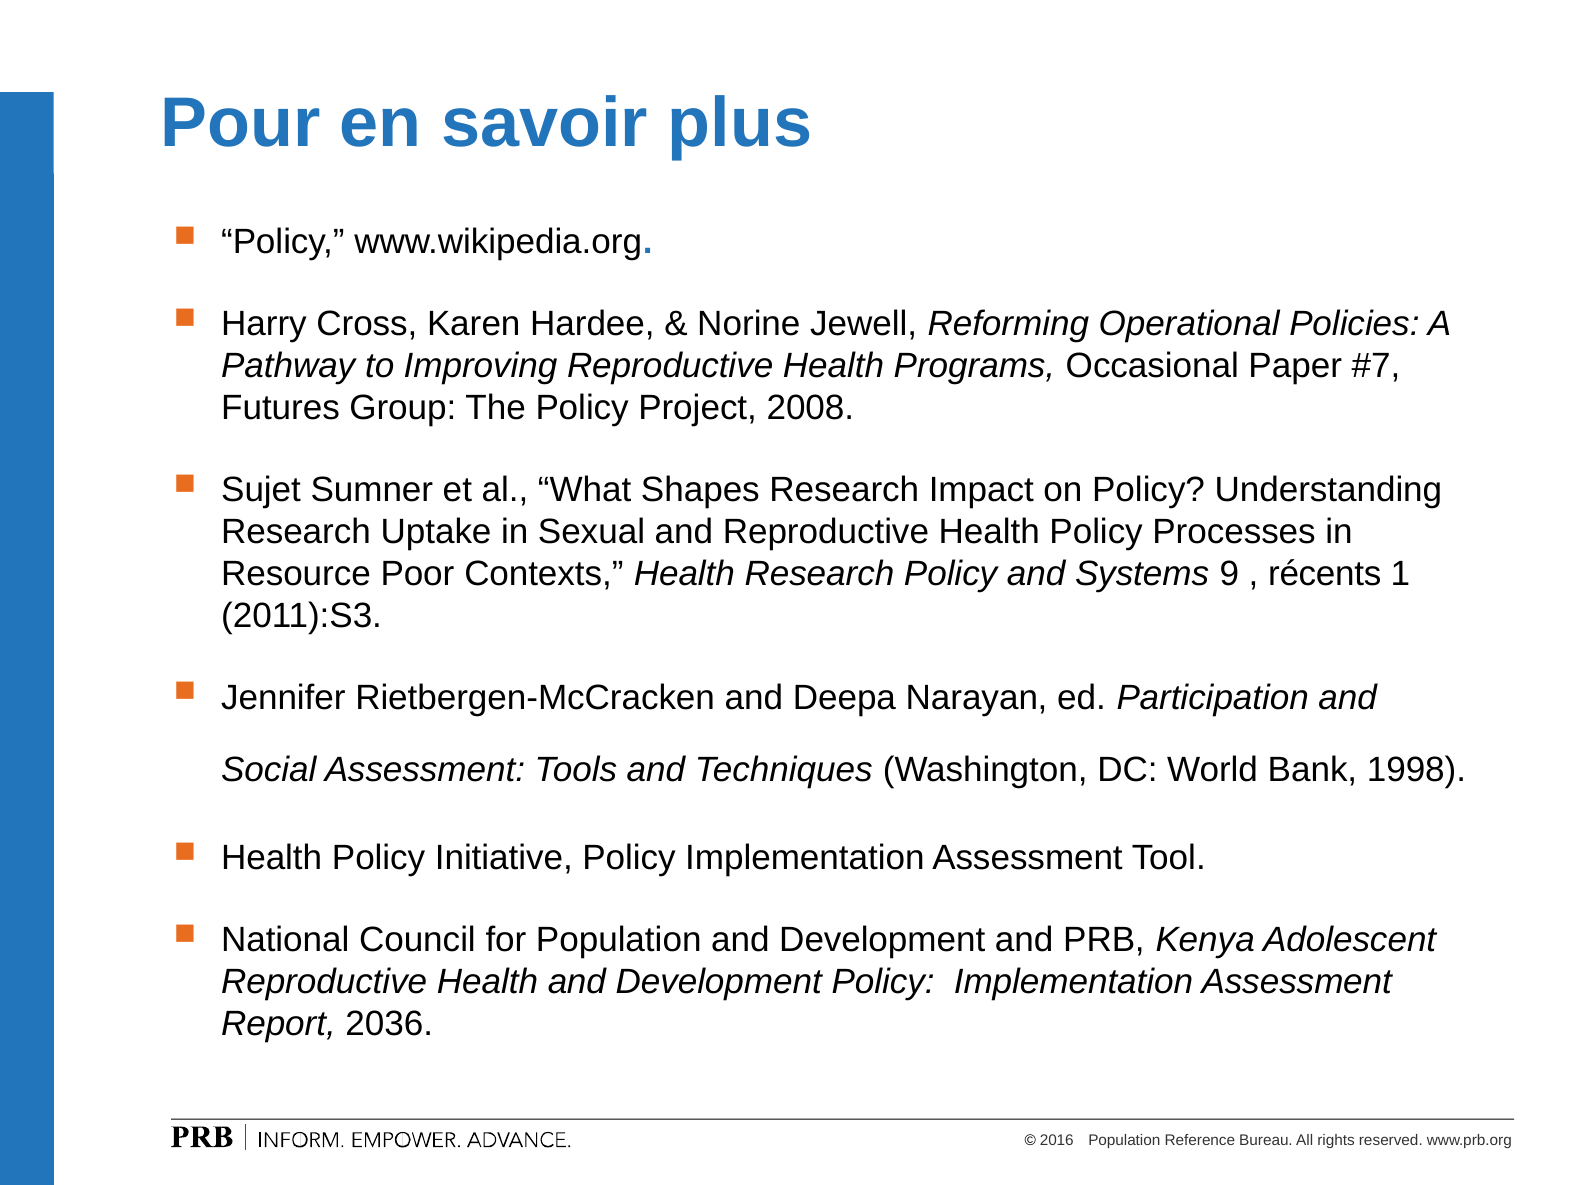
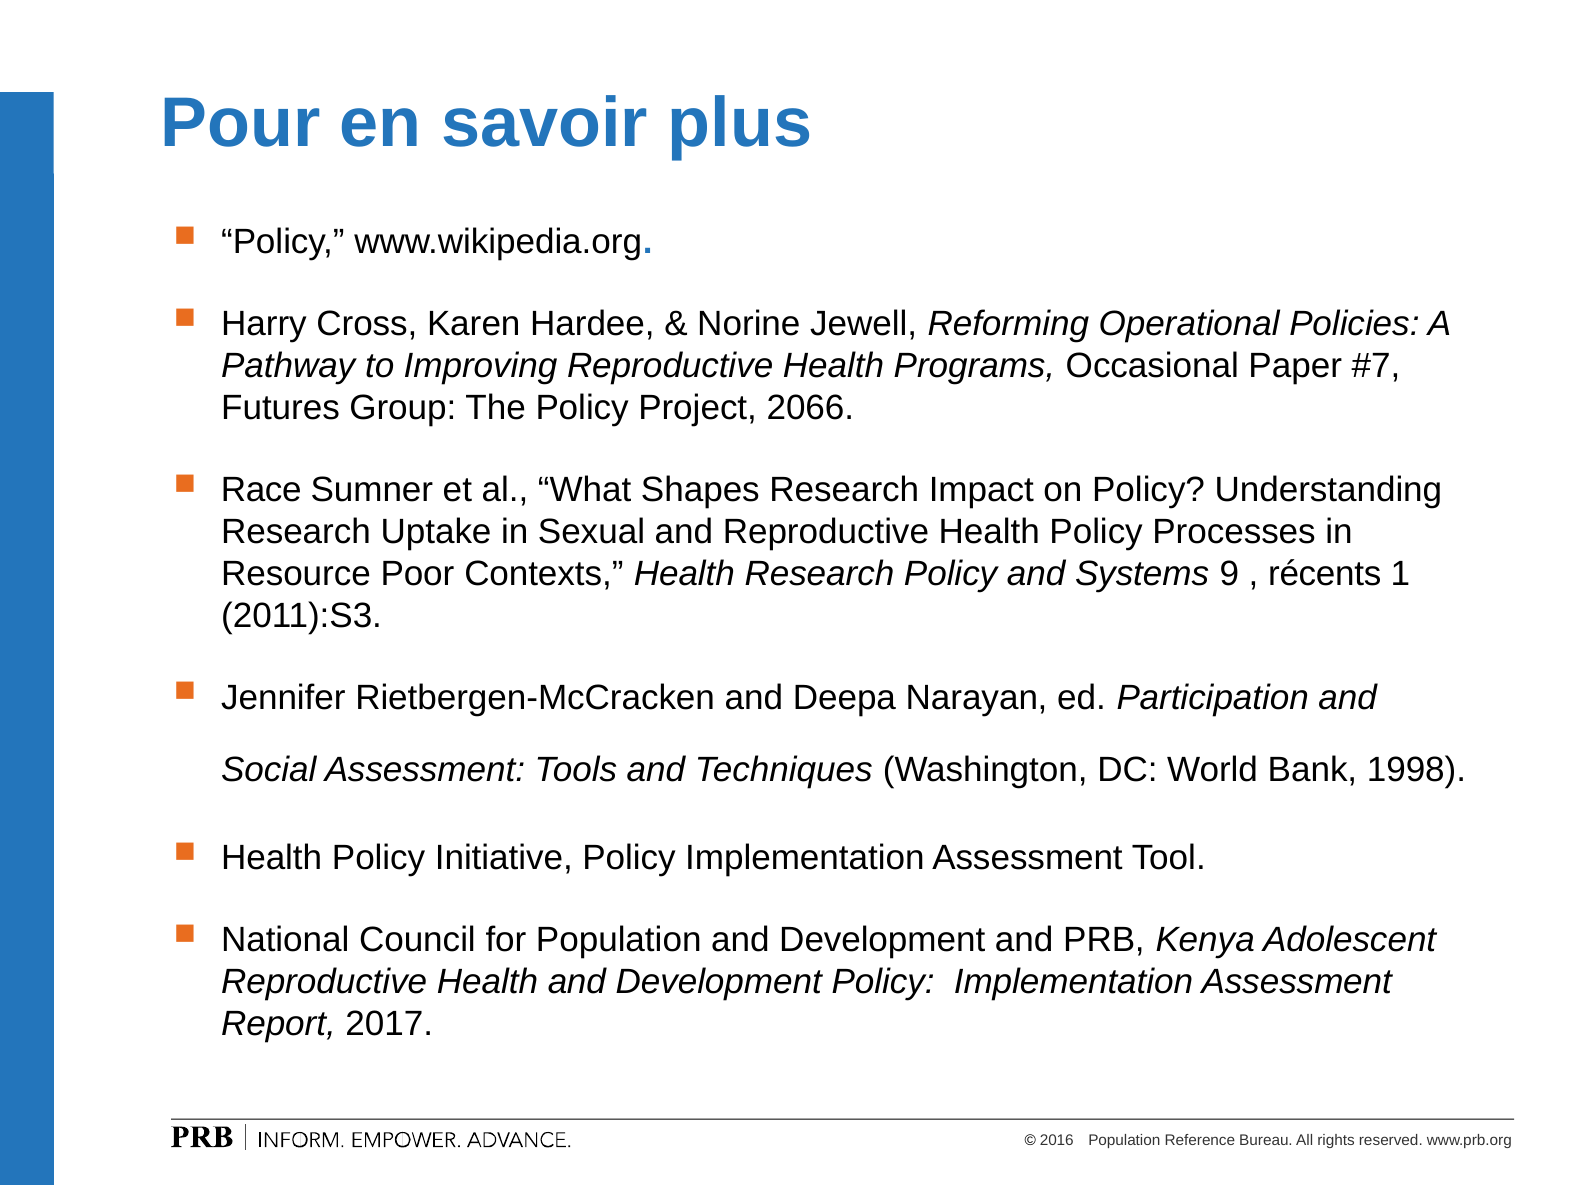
2008: 2008 -> 2066 (810, 408)
Sujet: Sujet -> Race (261, 490)
2036: 2036 -> 2017 (389, 1024)
